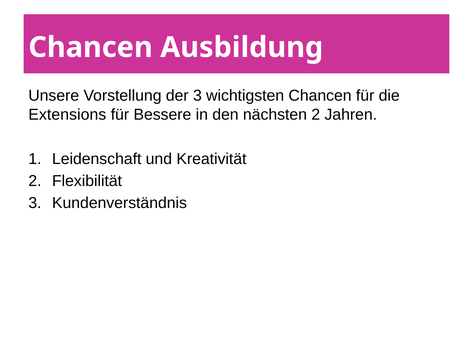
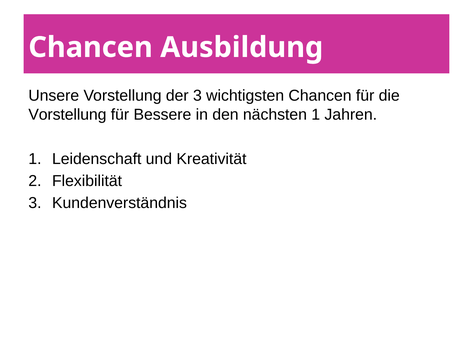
Extensions: Extensions -> Vorstellung (67, 115)
nächsten 2: 2 -> 1 (316, 115)
